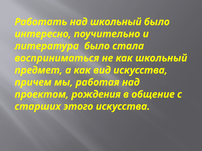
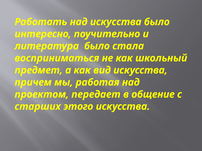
над школьный: школьный -> искусства (116, 22)
рождения: рождения -> передает (96, 95)
